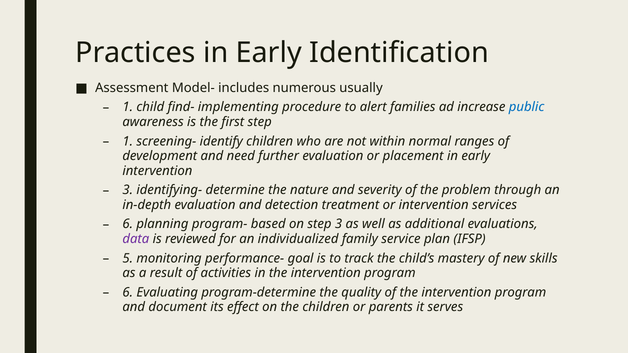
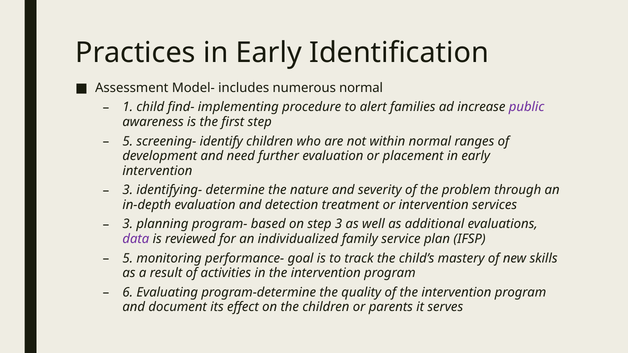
numerous usually: usually -> normal (361, 88)
public colour: blue -> purple (527, 107)
1: 1 -> 5 (128, 141)
6: 6 -> 3 (128, 224)
